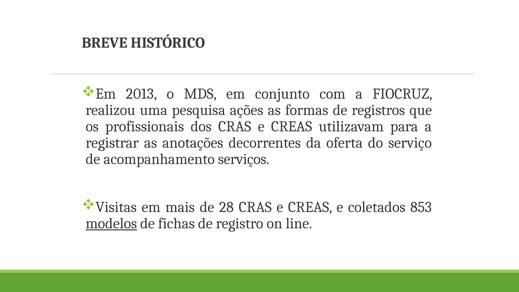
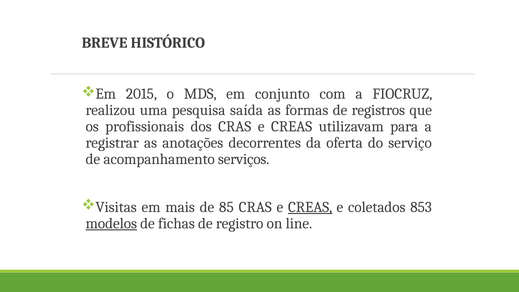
2013: 2013 -> 2015 (141, 94)
ações: ações -> saída (246, 110)
28: 28 -> 85 (226, 207)
CREAS underline: none -> present (310, 207)
